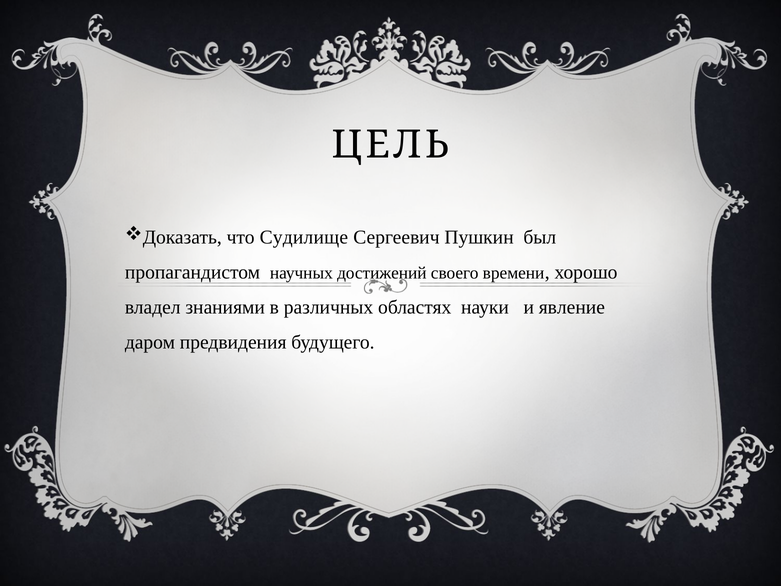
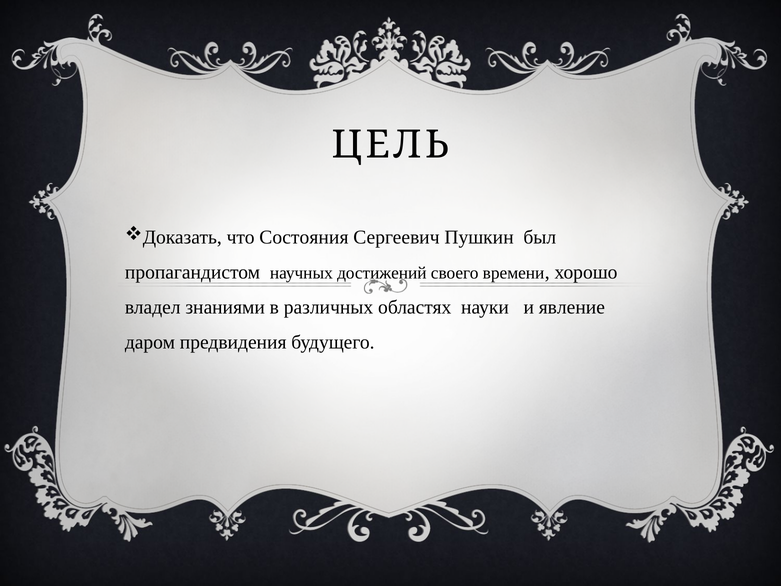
Судилище: Судилище -> Состояния (304, 237)
